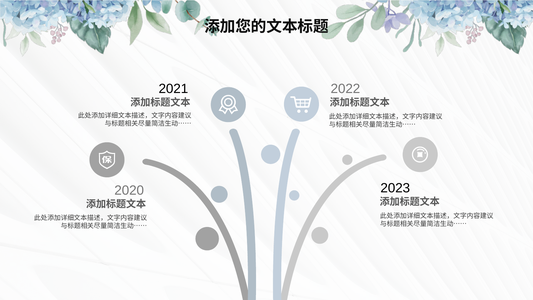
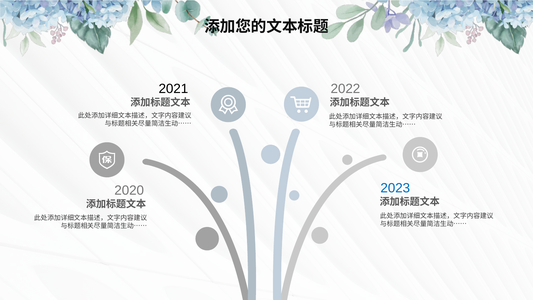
2023 colour: black -> blue (395, 188)
